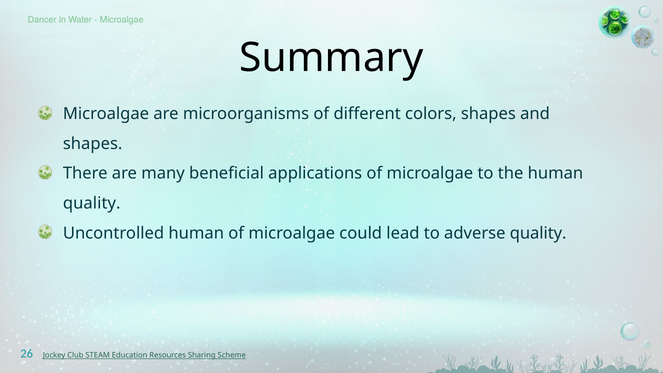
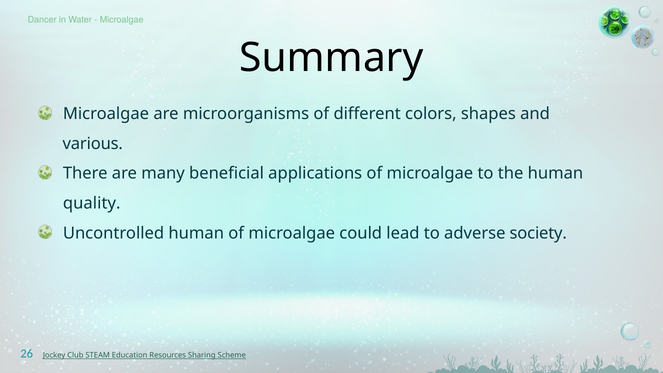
shapes: shapes -> various (93, 144)
adverse quality: quality -> society (538, 233)
